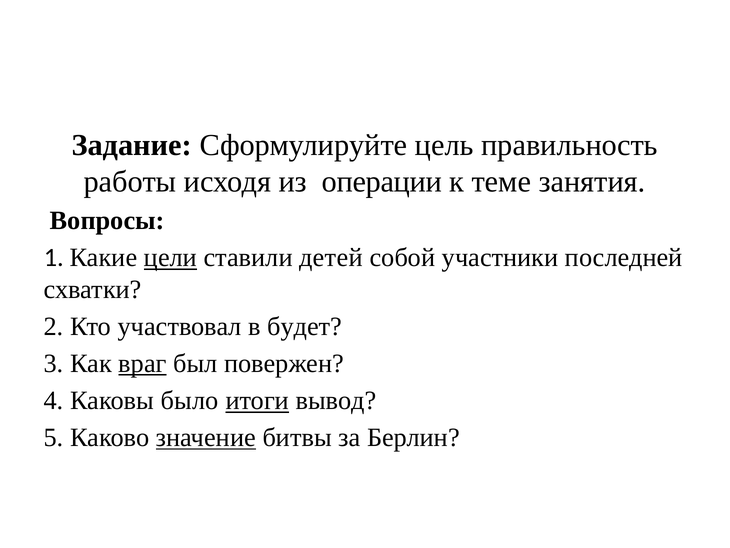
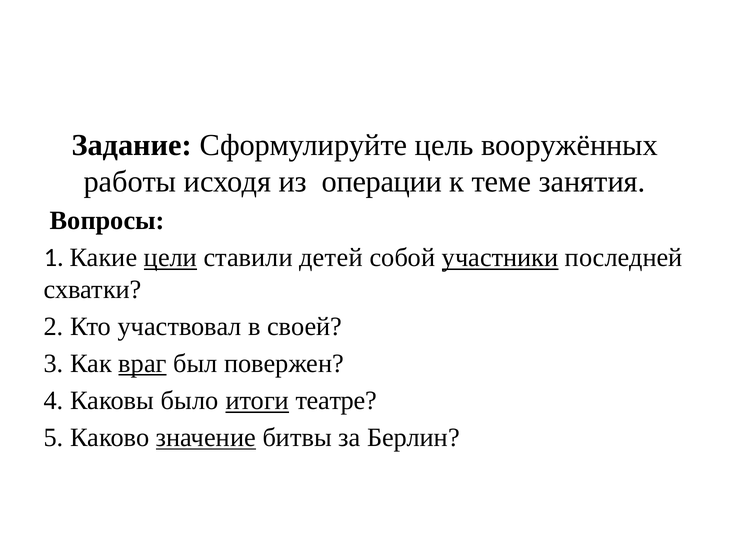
правильность: правильность -> вооружённых (569, 145)
участники underline: none -> present (500, 257)
будет: будет -> своей (305, 326)
вывод: вывод -> театре (336, 400)
